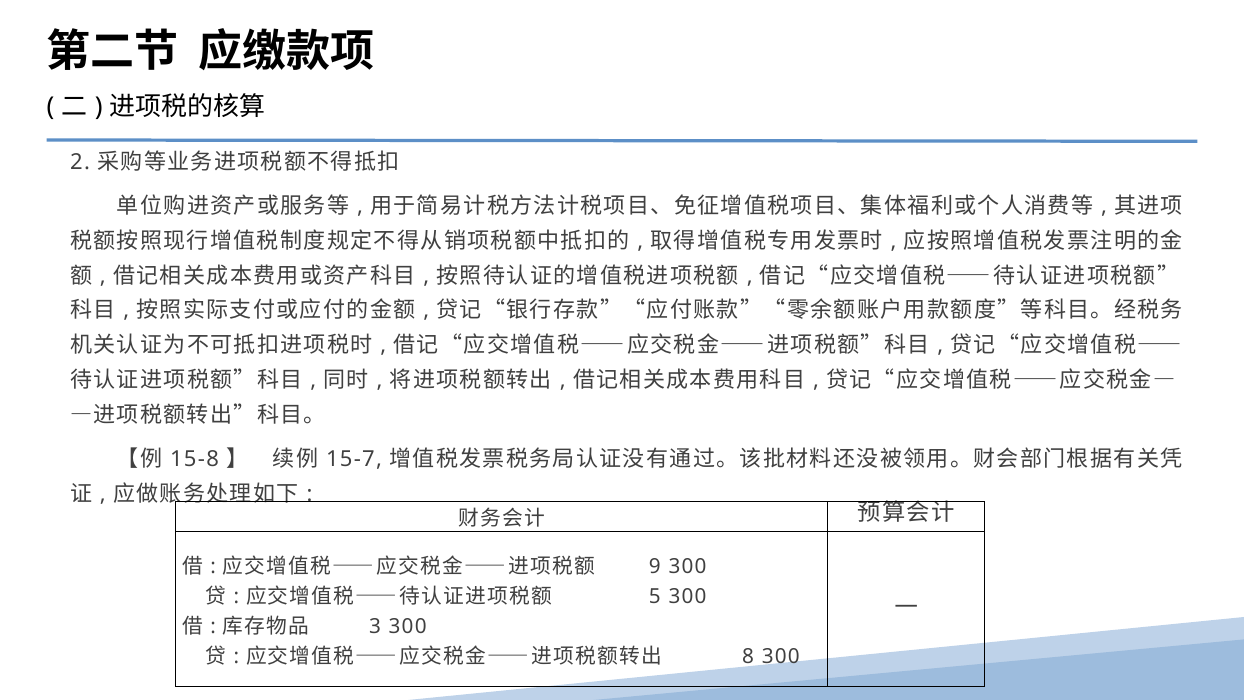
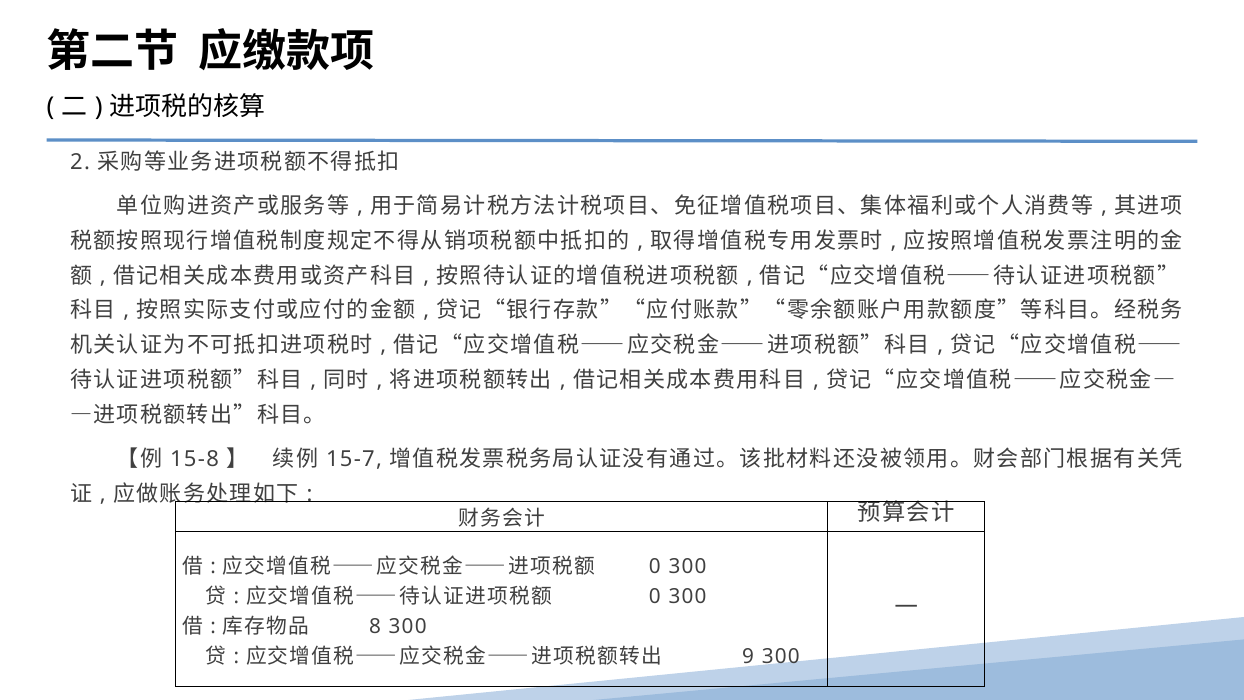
9: 9 -> 0 (655, 566)
5: 5 -> 0 (655, 596)
3: 3 -> 8 (375, 626)
8: 8 -> 9 (748, 656)
